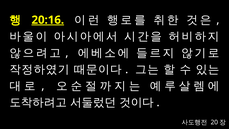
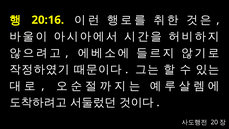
20:16 underline: present -> none (48, 20)
